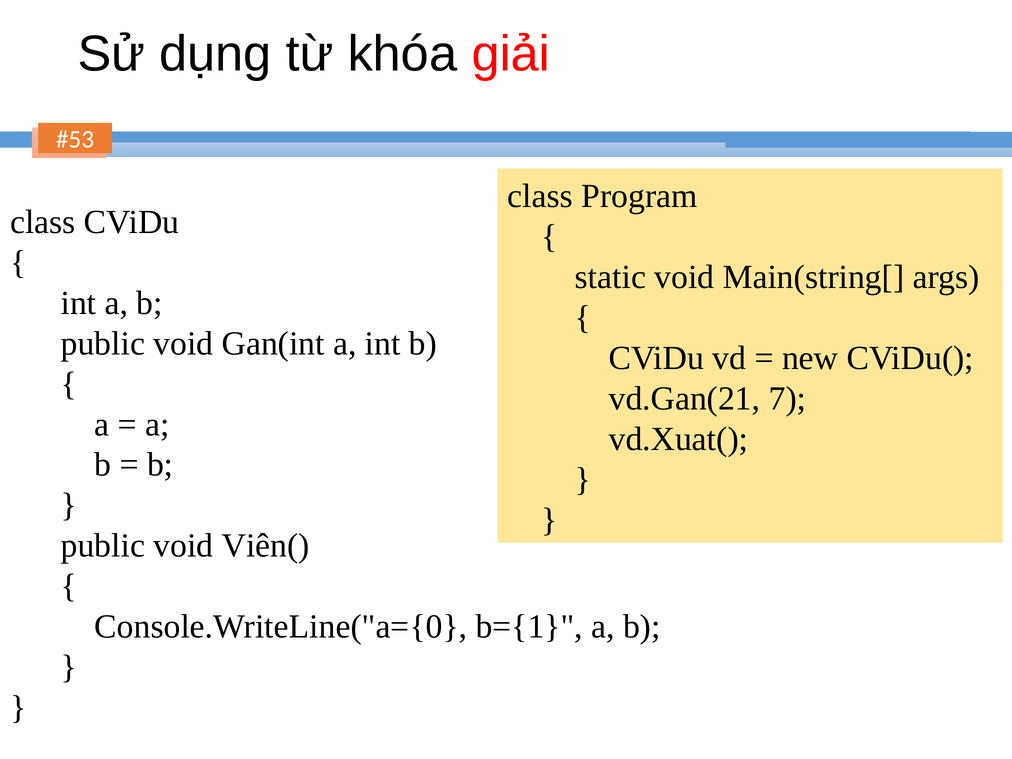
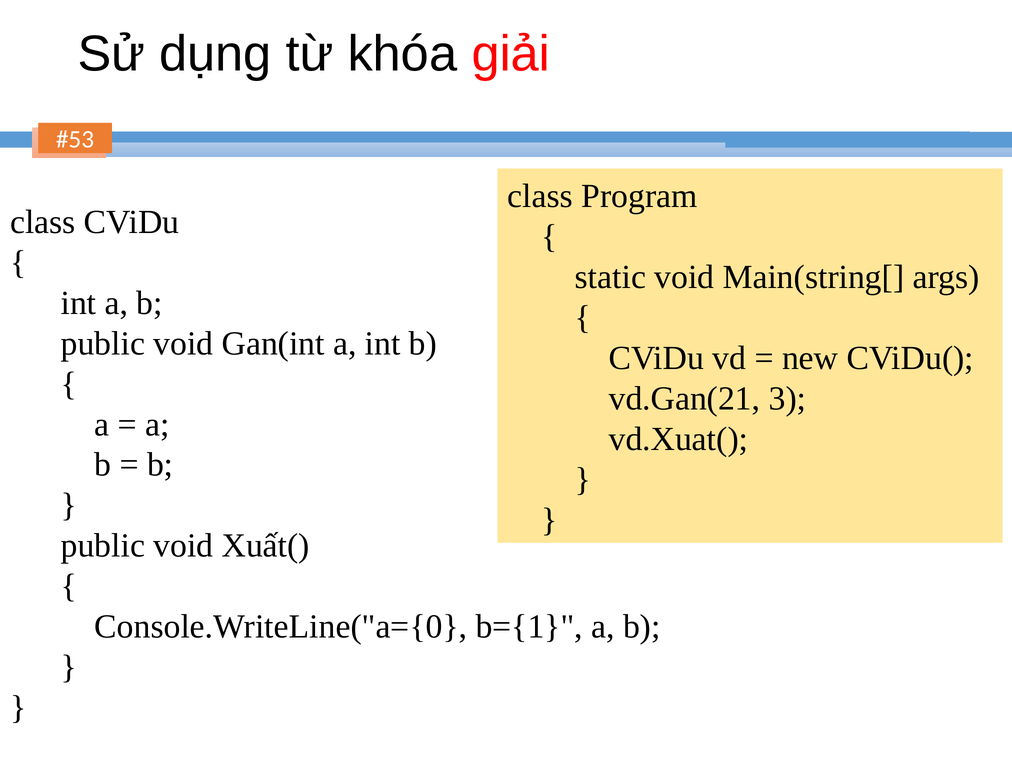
7: 7 -> 3 (787, 399)
Viên(: Viên( -> Xuất( (266, 546)
